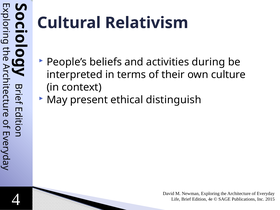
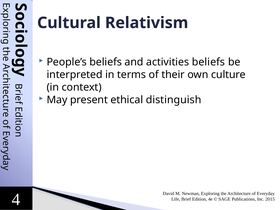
activities during: during -> beliefs (208, 62)
